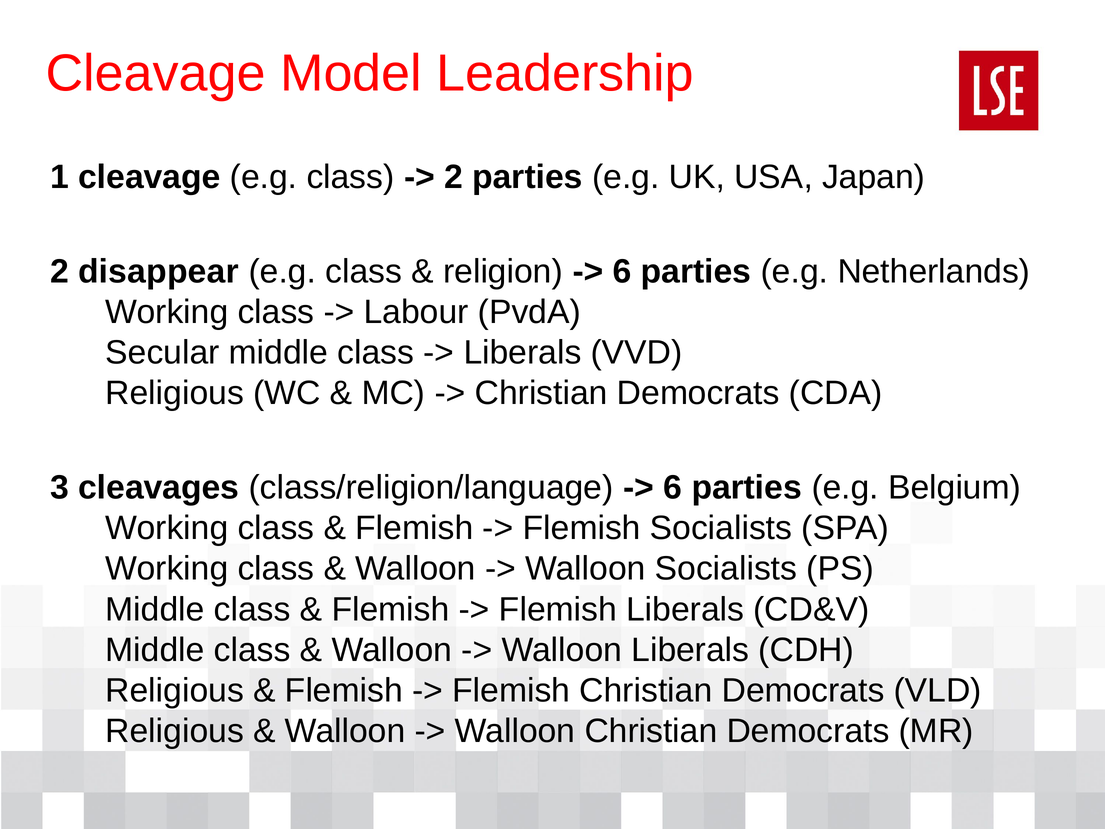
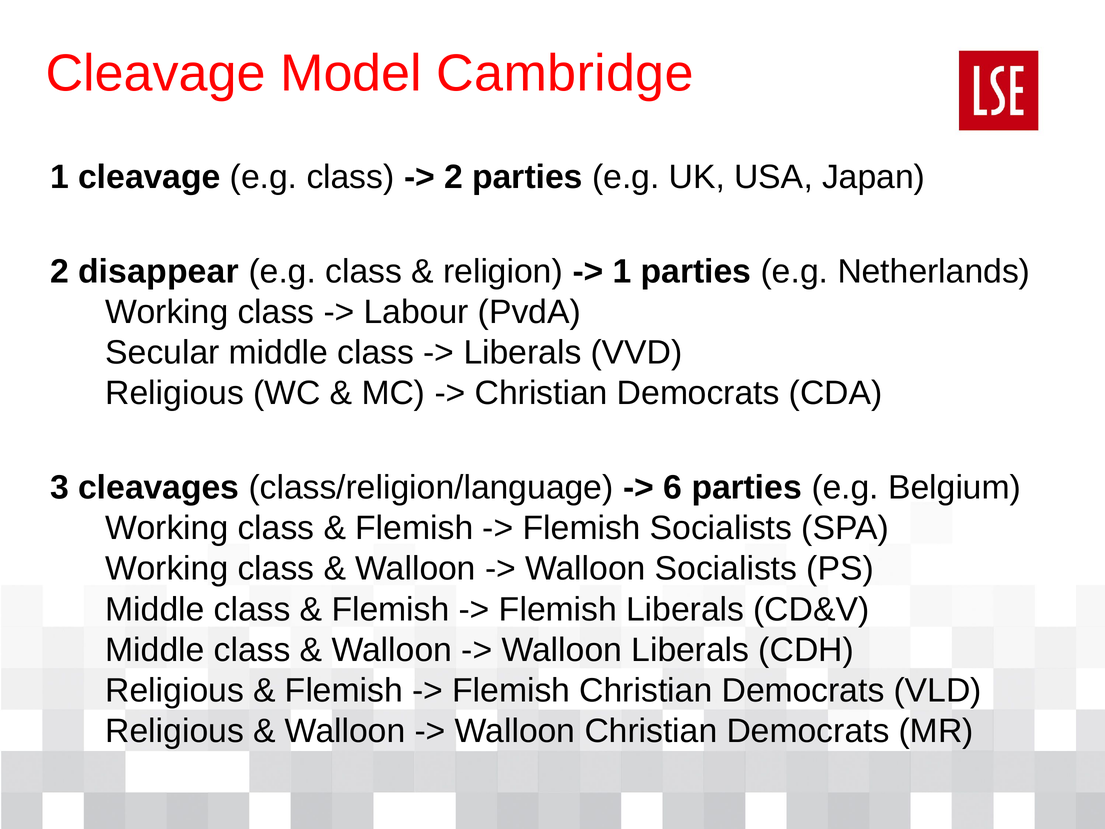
Leadership: Leadership -> Cambridge (565, 74)
6: 6 -> 1 (622, 272)
